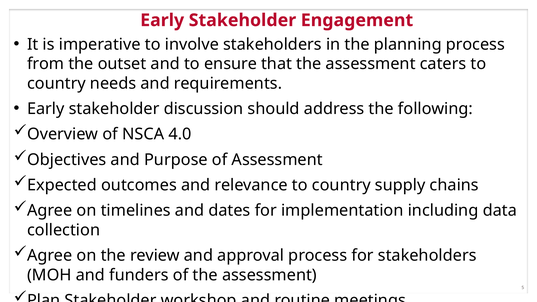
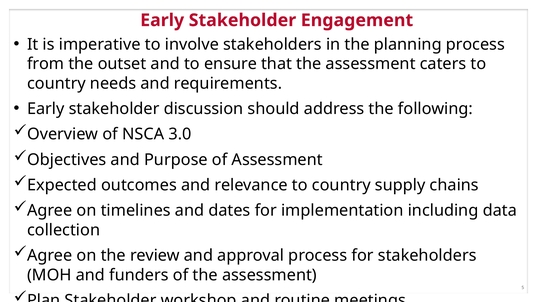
4.0: 4.0 -> 3.0 (180, 134)
